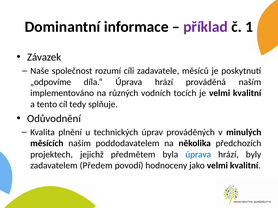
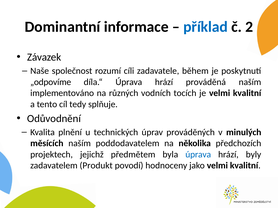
příklad colour: purple -> blue (206, 27)
1: 1 -> 2 (249, 27)
měsíců: měsíců -> během (195, 71)
Předem: Předem -> Produkt (96, 166)
